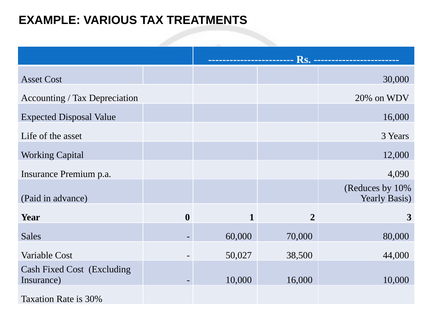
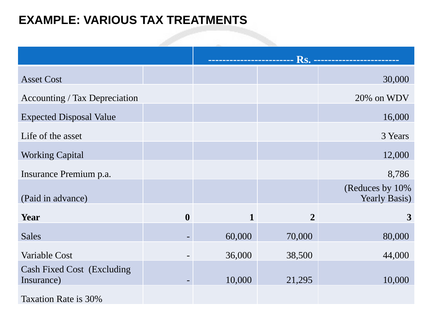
4,090: 4,090 -> 8,786 (398, 174)
50,027: 50,027 -> 36,000 (239, 255)
10,000 16,000: 16,000 -> 21,295 (299, 280)
